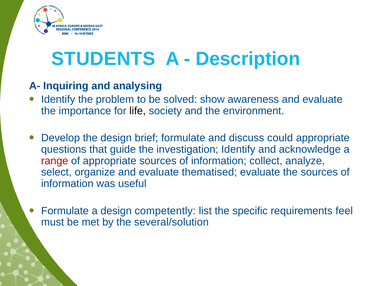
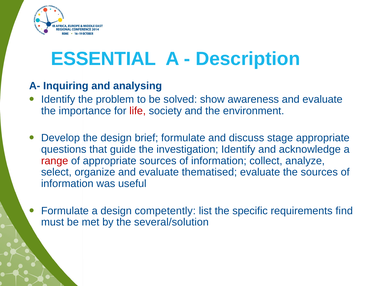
STUDENTS: STUDENTS -> ESSENTIAL (103, 59)
life colour: black -> red (138, 111)
could: could -> stage (280, 138)
feel: feel -> find (344, 211)
